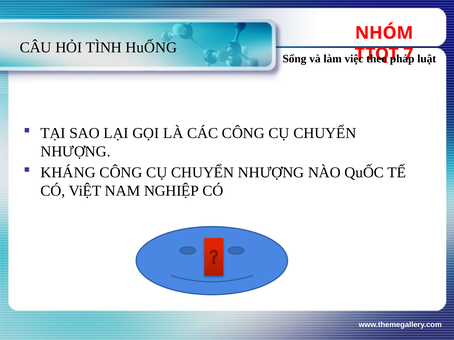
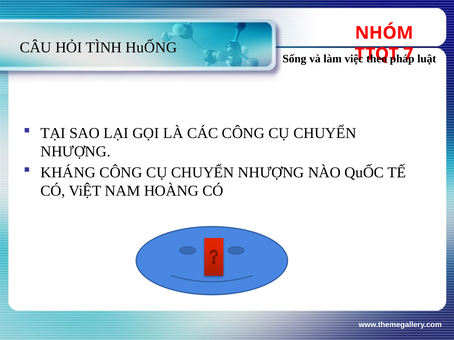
NGHIỆP: NGHIỆP -> HOÀNG (171, 191)
